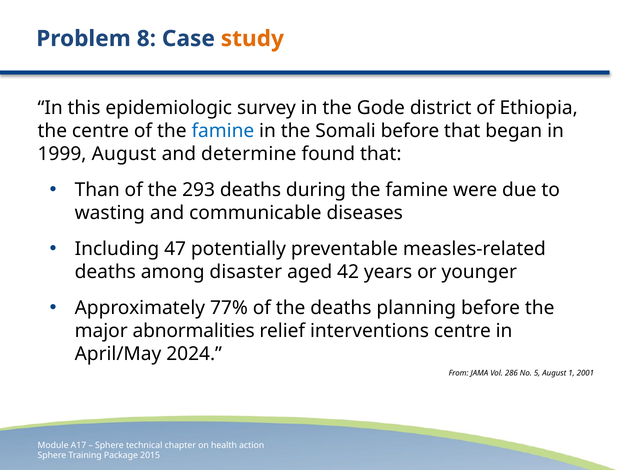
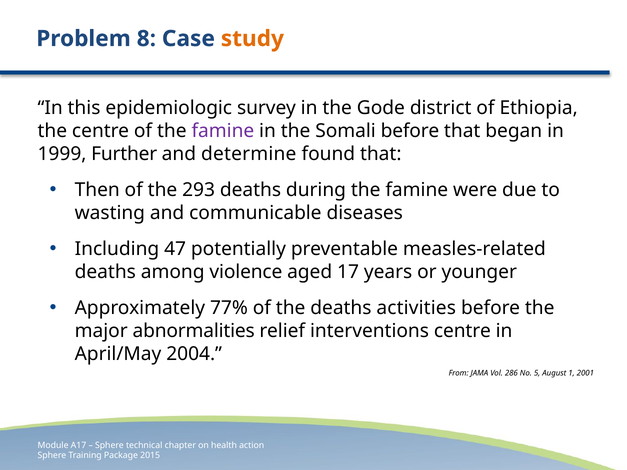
famine colour: blue -> purple (223, 131)
1999 August: August -> Further (124, 154)
Than: Than -> Then (97, 190)
disaster: disaster -> violence (246, 272)
42: 42 -> 17 (348, 272)
planning: planning -> activities (416, 308)
2024: 2024 -> 2004 (194, 354)
